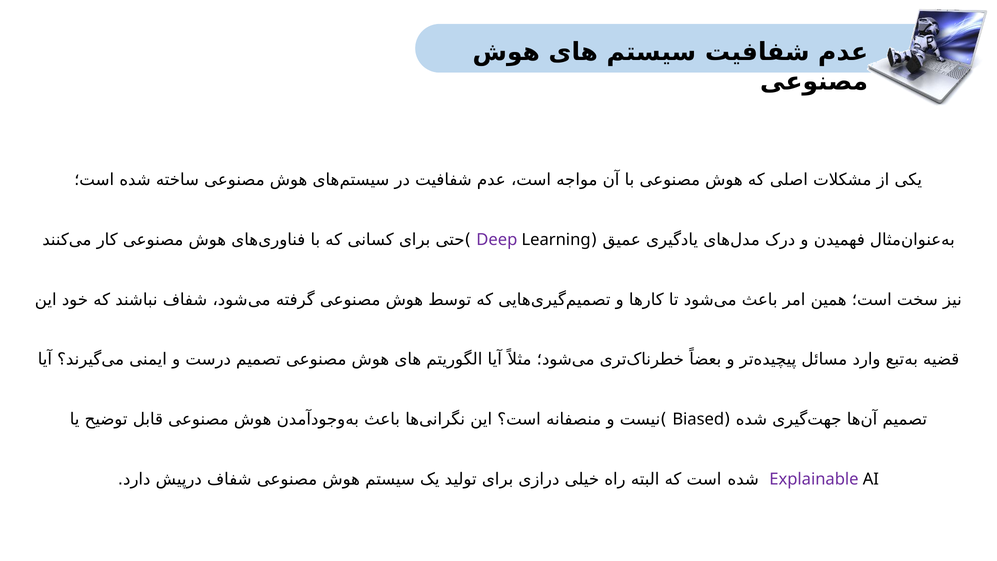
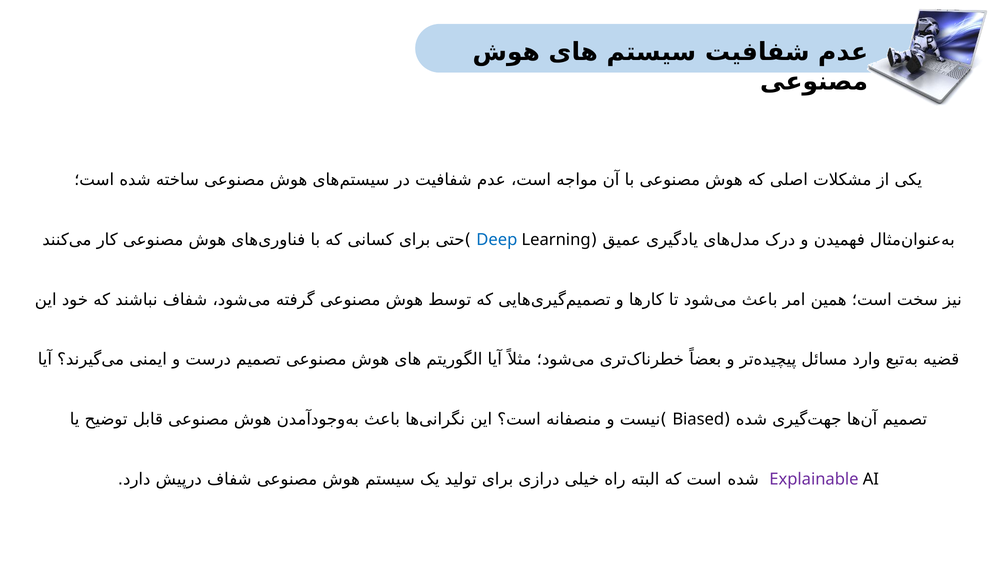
Deep colour: purple -> blue (497, 240)
